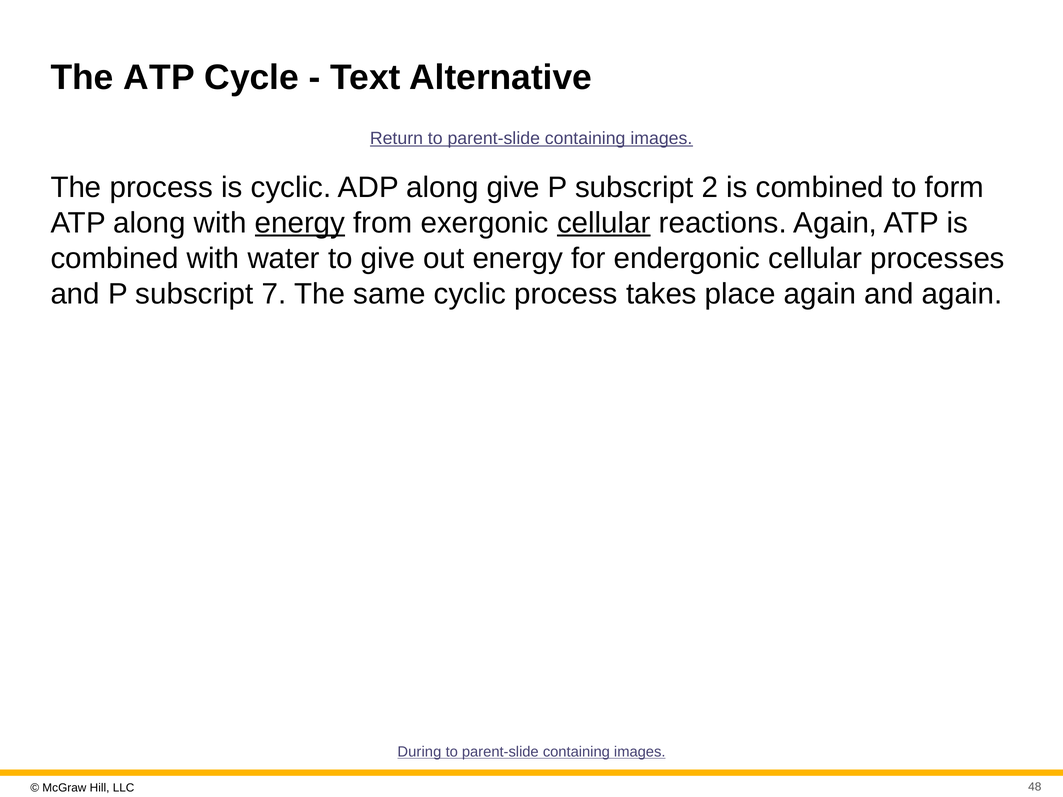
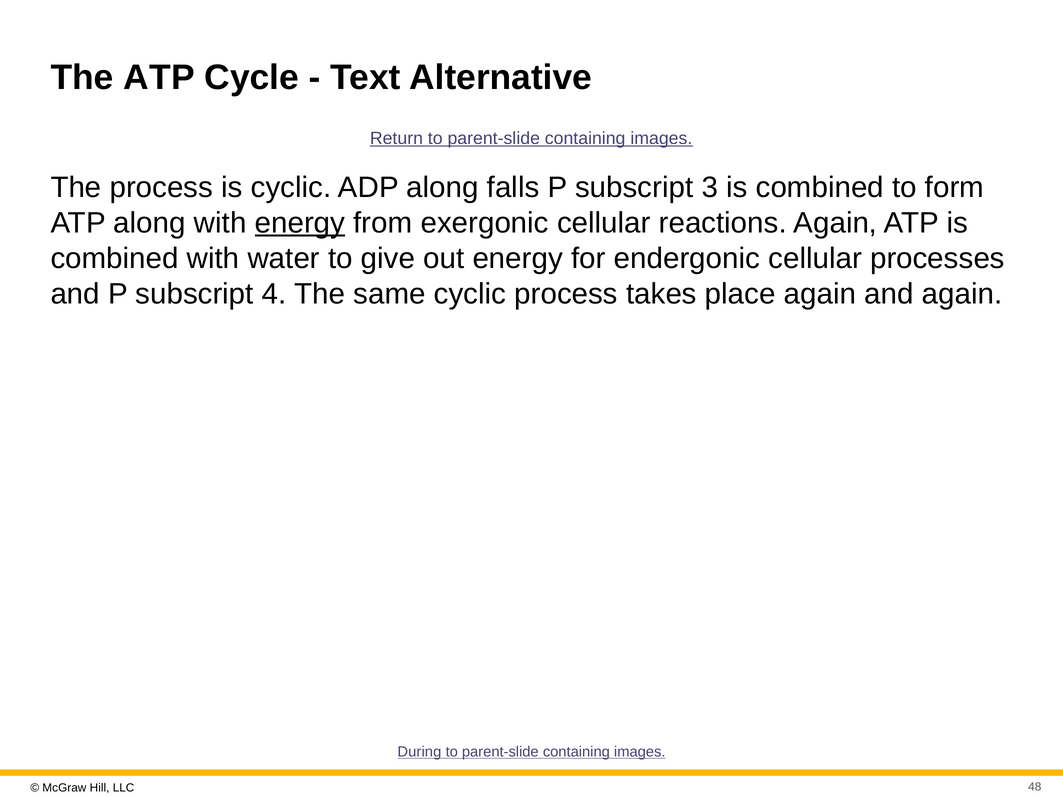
along give: give -> falls (513, 188)
2: 2 -> 3 (710, 188)
cellular underline: present -> none (604, 223)
7: 7 -> 4 (274, 294)
